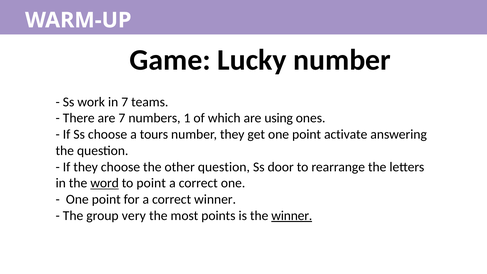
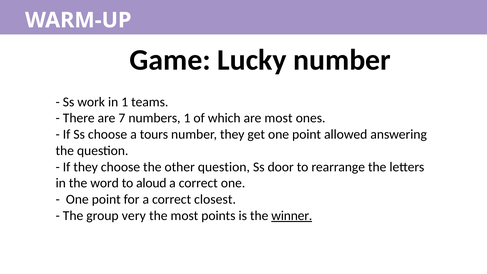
in 7: 7 -> 1 (125, 102)
are using: using -> most (279, 118)
activate: activate -> allowed (346, 134)
word underline: present -> none (105, 183)
to point: point -> aloud (151, 183)
correct winner: winner -> closest (215, 199)
